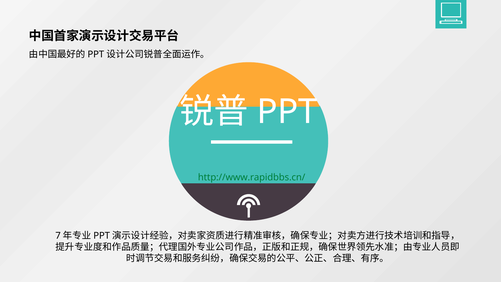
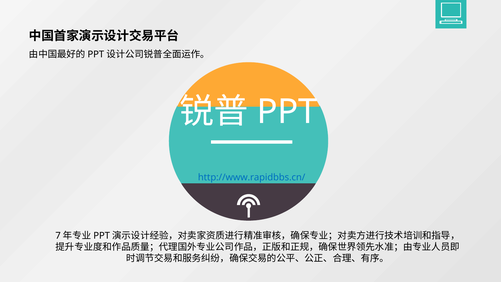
http://www.rapidbbs.cn/ colour: green -> blue (252, 177)
